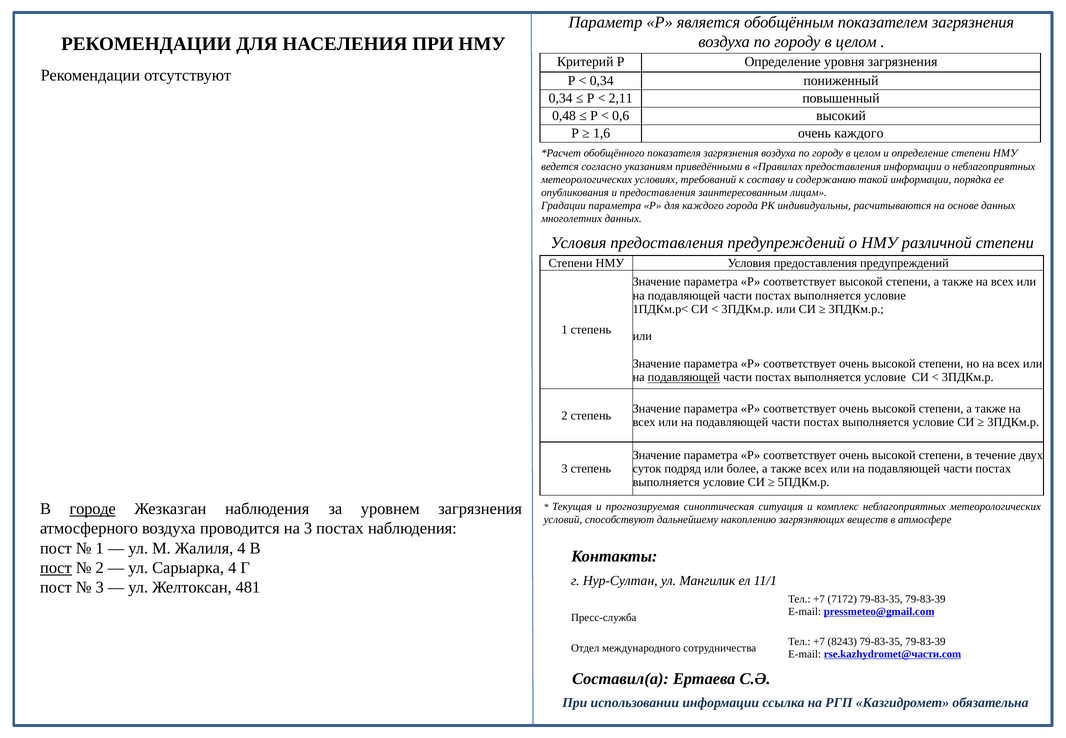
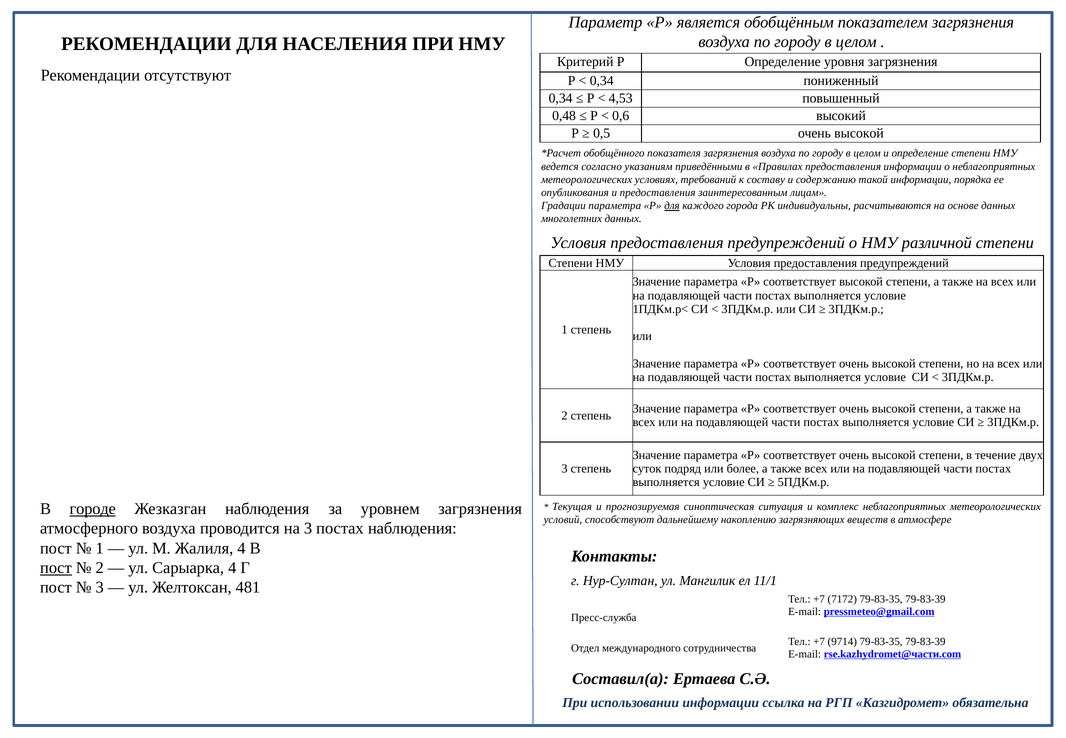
2,11: 2,11 -> 4,53 (621, 98)
1,6: 1,6 -> 0,5 (602, 133)
каждого: каждого -> высокой (859, 133)
для underline: none -> present (672, 206)
подавляющей underline: present -> none (684, 377)
8243: 8243 -> 9714 (842, 642)
